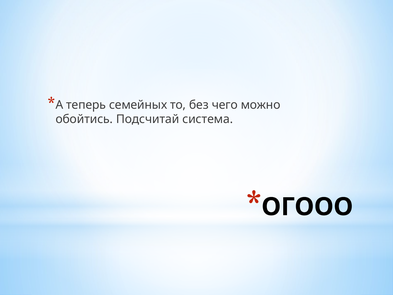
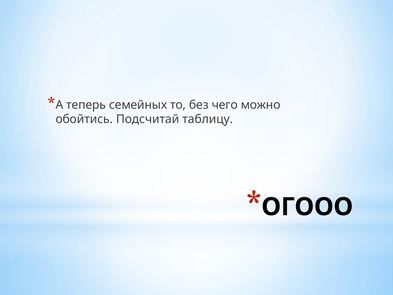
система: система -> таблицу (208, 119)
